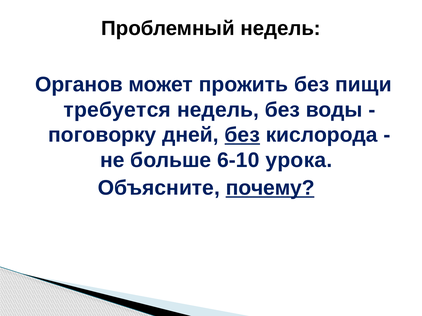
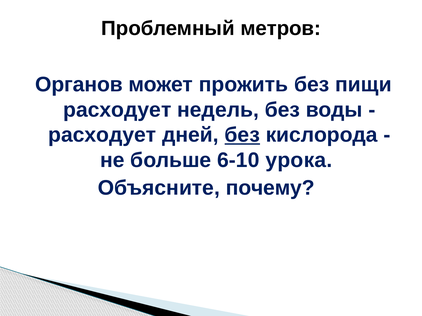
Проблемный недель: недель -> метров (281, 28)
требуется: требуется -> расходует (117, 110)
поговорку: поговорку -> расходует (102, 135)
почему underline: present -> none (270, 188)
